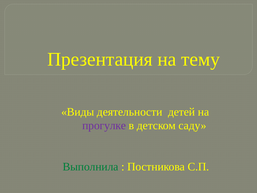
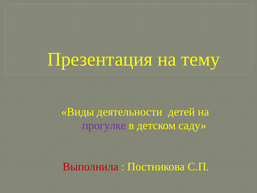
Выполнила colour: green -> red (91, 167)
